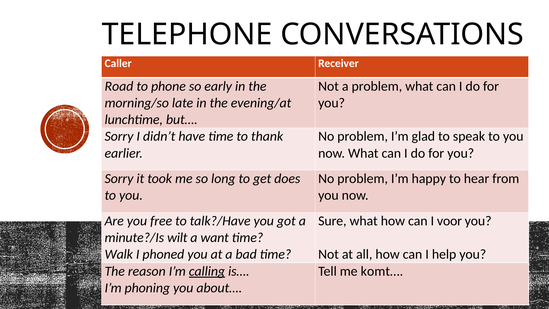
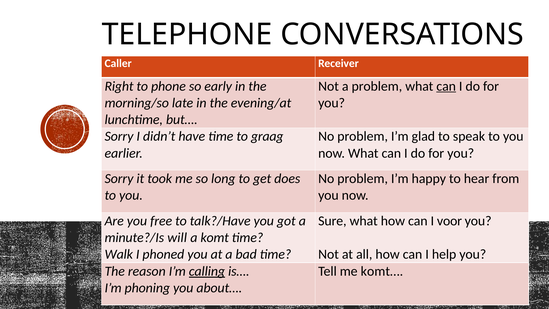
Road: Road -> Right (119, 86)
can underline: none -> present (446, 86)
thank: thank -> graag (267, 136)
wilt: wilt -> will (177, 238)
want: want -> komt (215, 238)
